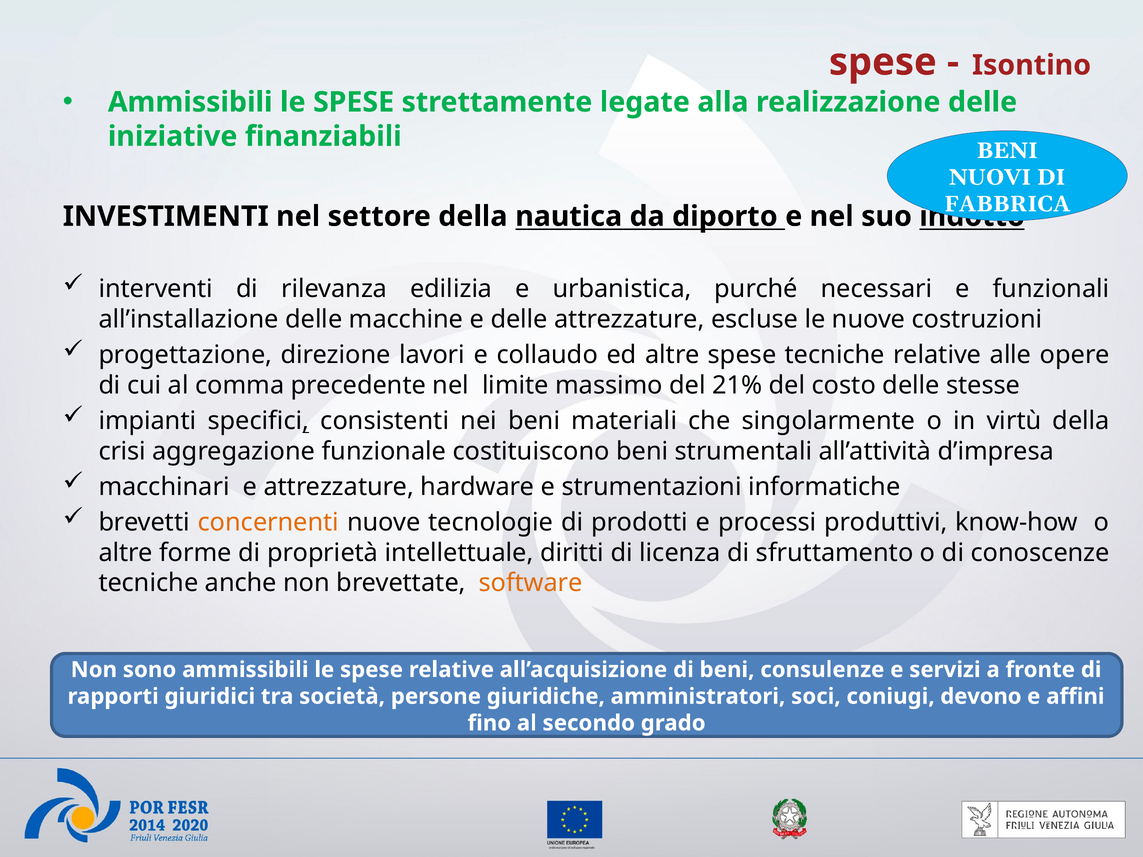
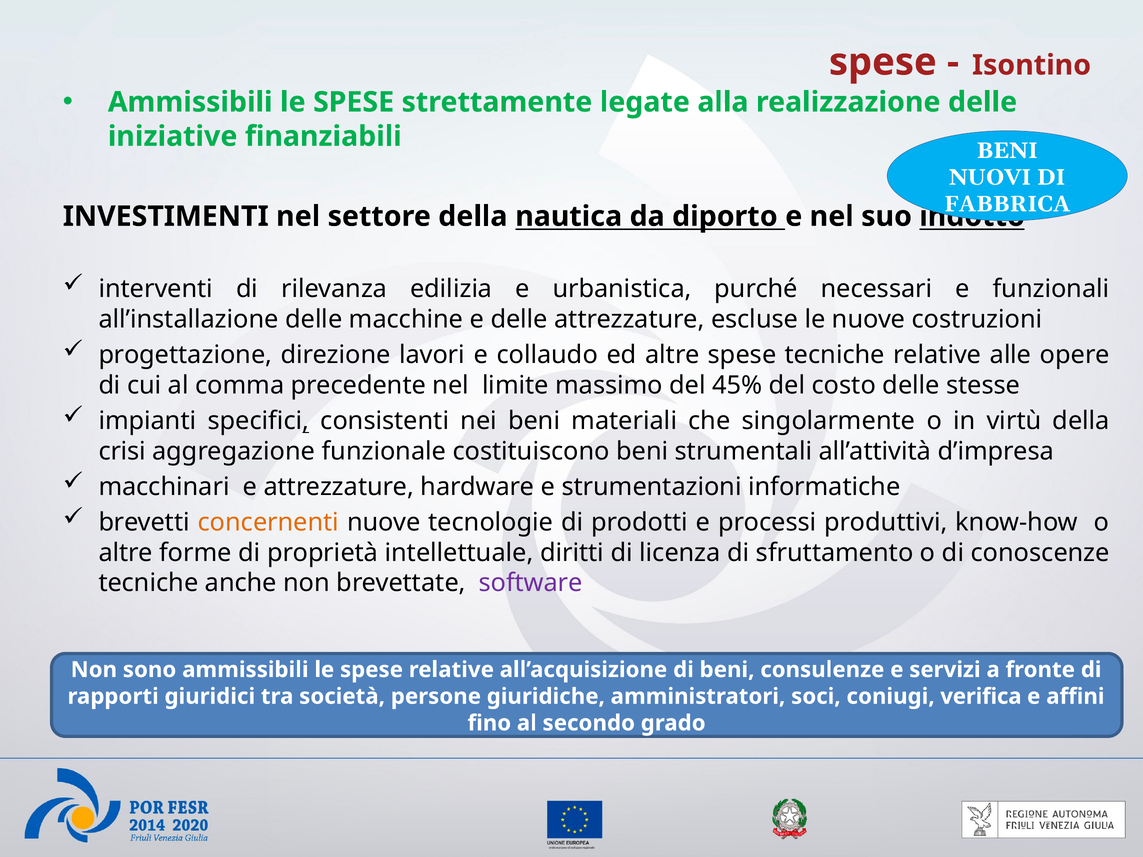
21%: 21% -> 45% (737, 386)
software colour: orange -> purple (531, 583)
devono: devono -> verifica (981, 697)
